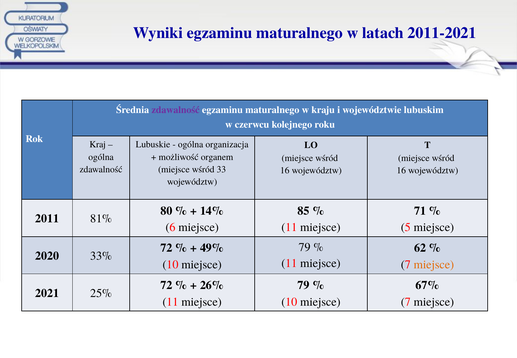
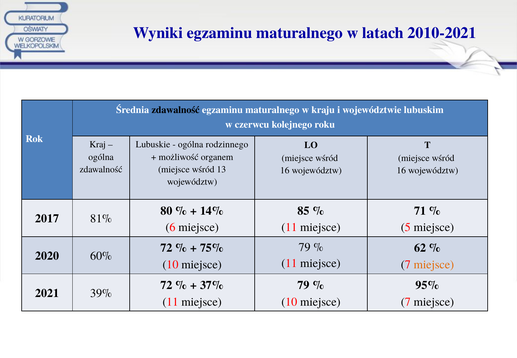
2011-2021: 2011-2021 -> 2010-2021 (442, 33)
zdawalność colour: purple -> black (176, 110)
organizacja: organizacja -> rodzinnego (227, 145)
33: 33 -> 13 (221, 169)
2011: 2011 -> 2017 (47, 219)
49%: 49% -> 75% (212, 248)
33%: 33% -> 60% (101, 256)
26%: 26% -> 37% (212, 285)
67%: 67% -> 95% (427, 285)
25%: 25% -> 39% (101, 293)
